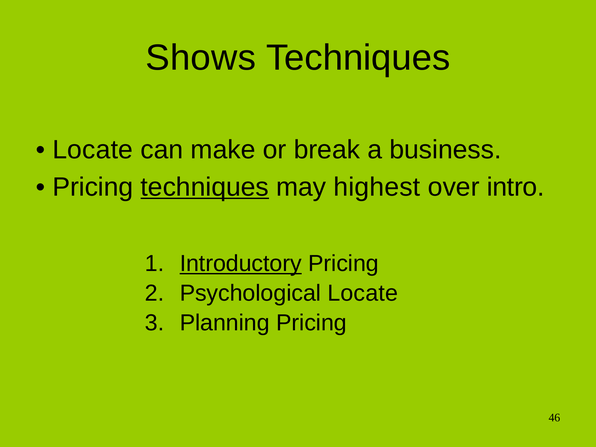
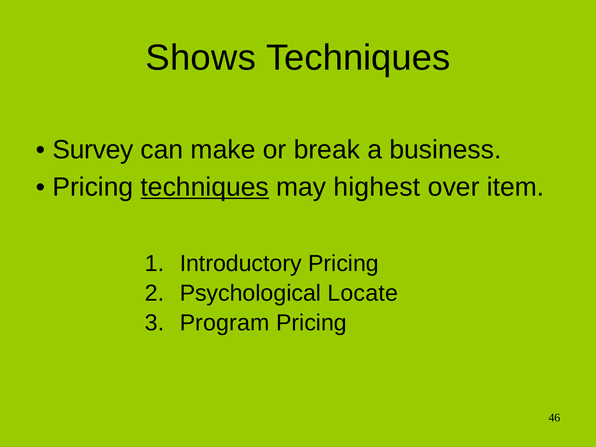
Locate: Locate -> Survey (93, 150)
intro: intro -> item (516, 187)
Introductory underline: present -> none (241, 264)
Planning: Planning -> Program (225, 323)
